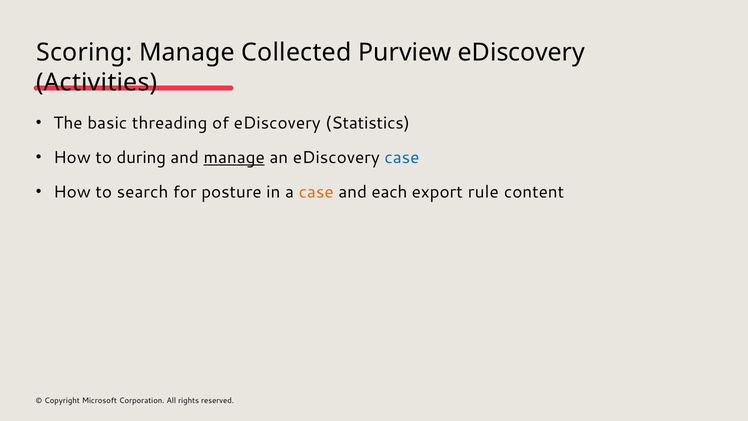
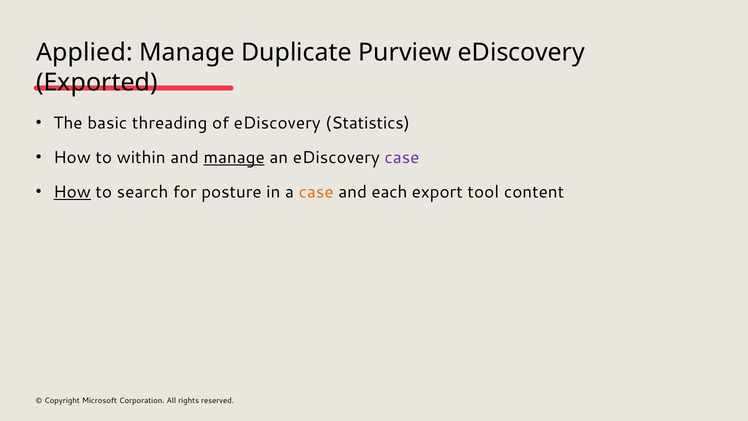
Scoring: Scoring -> Applied (84, 53)
Collected: Collected -> Duplicate (297, 53)
Activities: Activities -> Exported (97, 83)
during: during -> within (141, 158)
case colour: blue -> purple (402, 158)
How underline: none -> present (72, 192)
rule: rule -> tool (483, 192)
